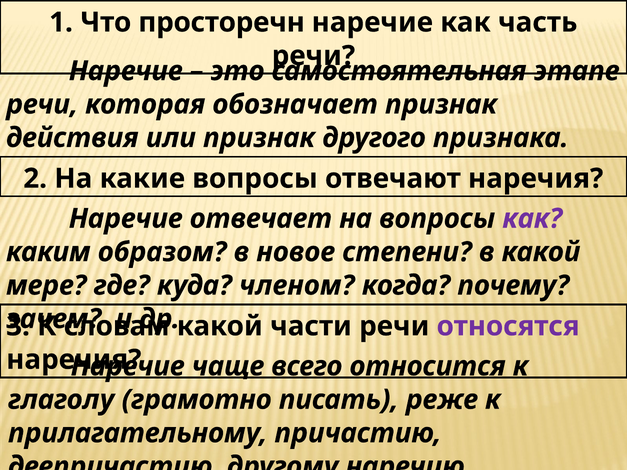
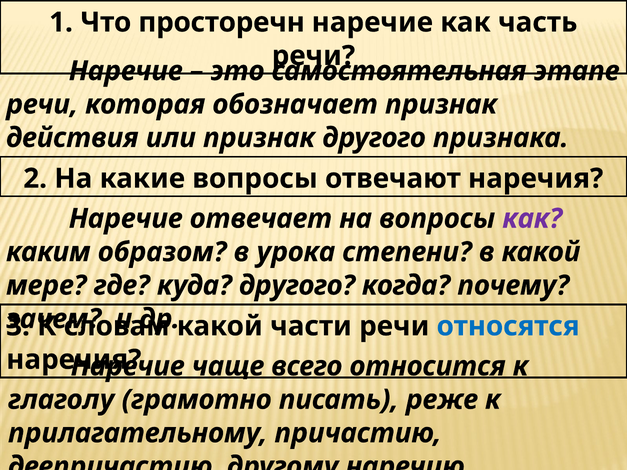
новое: новое -> урока (296, 252)
куда членом: членом -> другого (297, 286)
относятся colour: purple -> blue (508, 326)
